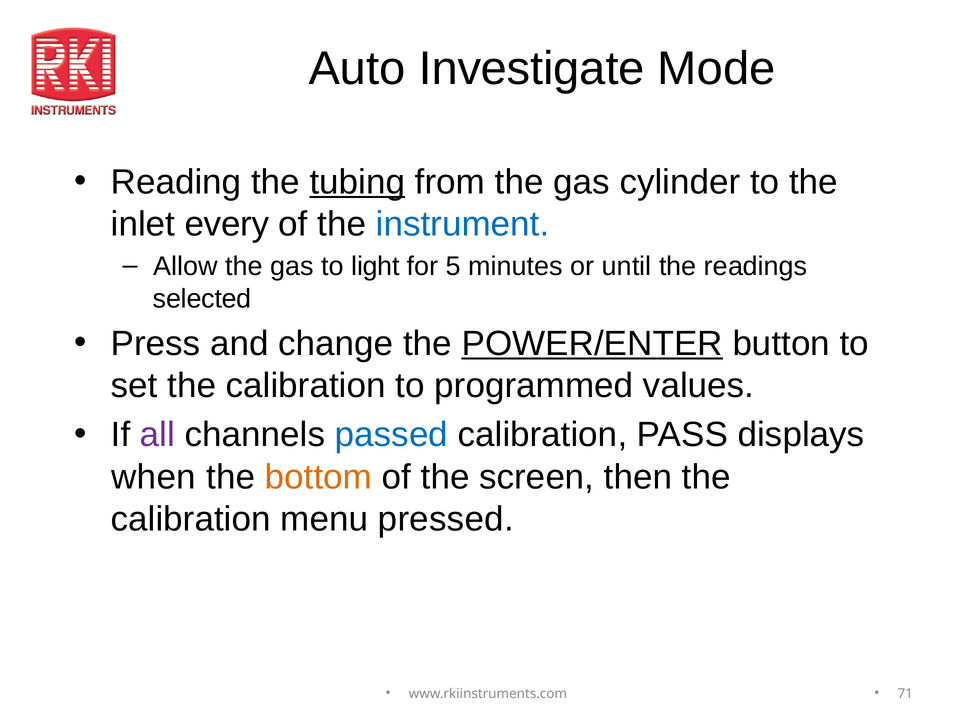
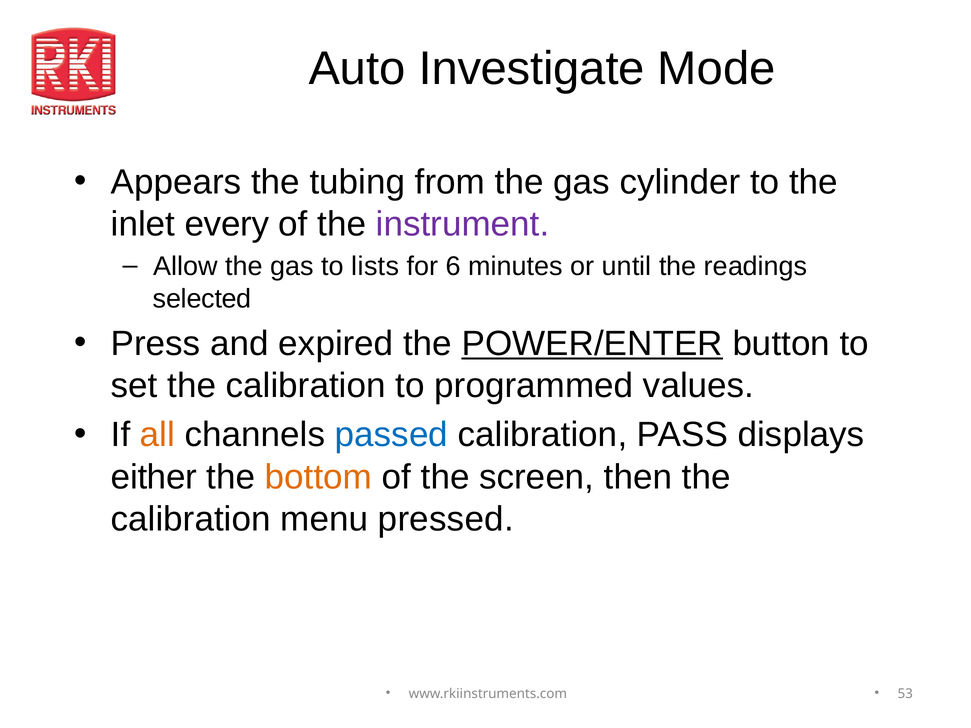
Reading: Reading -> Appears (176, 182)
tubing underline: present -> none (357, 182)
instrument colour: blue -> purple (463, 224)
light: light -> lists (375, 266)
5: 5 -> 6 (453, 266)
change: change -> expired (336, 344)
all colour: purple -> orange (158, 435)
when: when -> either (154, 477)
71: 71 -> 53 (905, 694)
